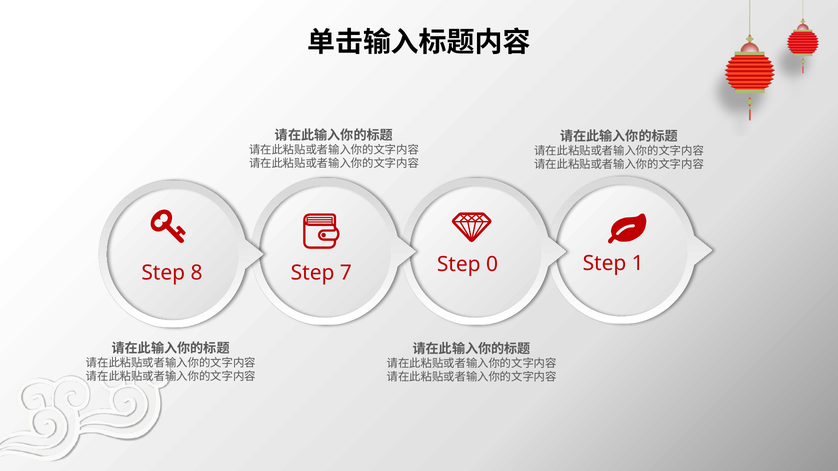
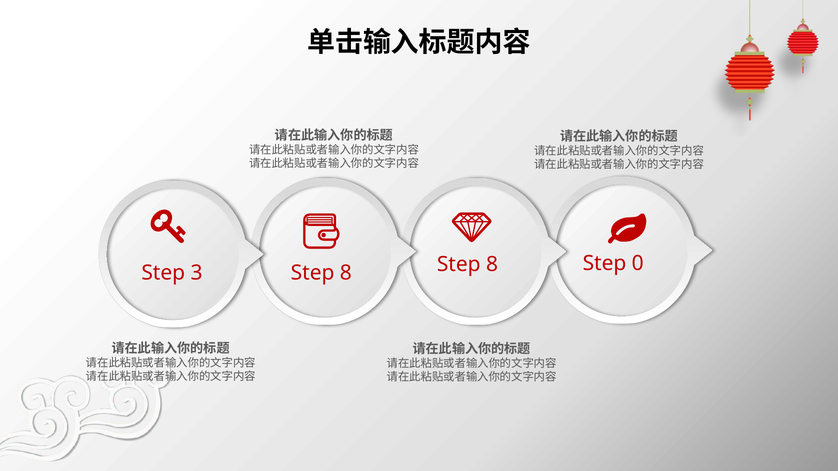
1: 1 -> 0 (638, 264)
0: 0 -> 8 (492, 265)
8: 8 -> 3 (197, 273)
7: 7 -> 8 (346, 273)
